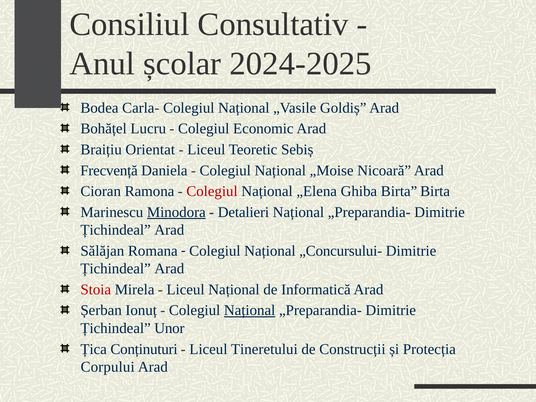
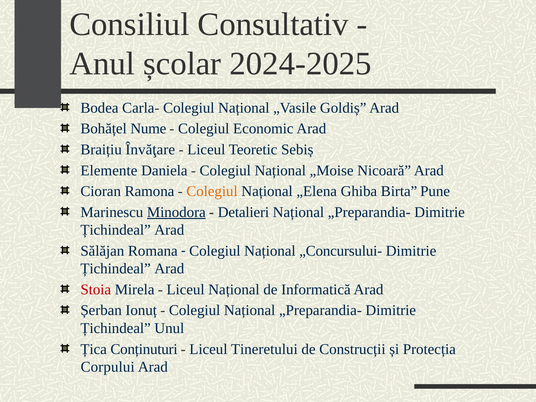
Lucru: Lucru -> Nume (148, 129)
Orientat: Orientat -> Învăţare (150, 150)
Frecvență: Frecvență -> Elemente (109, 170)
Colegiul colour: red -> orange (212, 191)
Birta Birta: Birta -> Pune (435, 191)
Național underline: present -> none (250, 310)
Unor: Unor -> Unul (169, 328)
